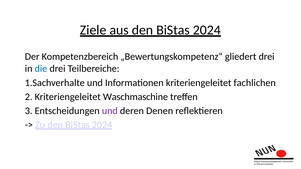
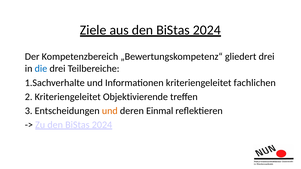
Waschmaschine: Waschmaschine -> Objektivierende (135, 97)
und colour: purple -> orange (110, 111)
Denen: Denen -> Einmal (160, 111)
